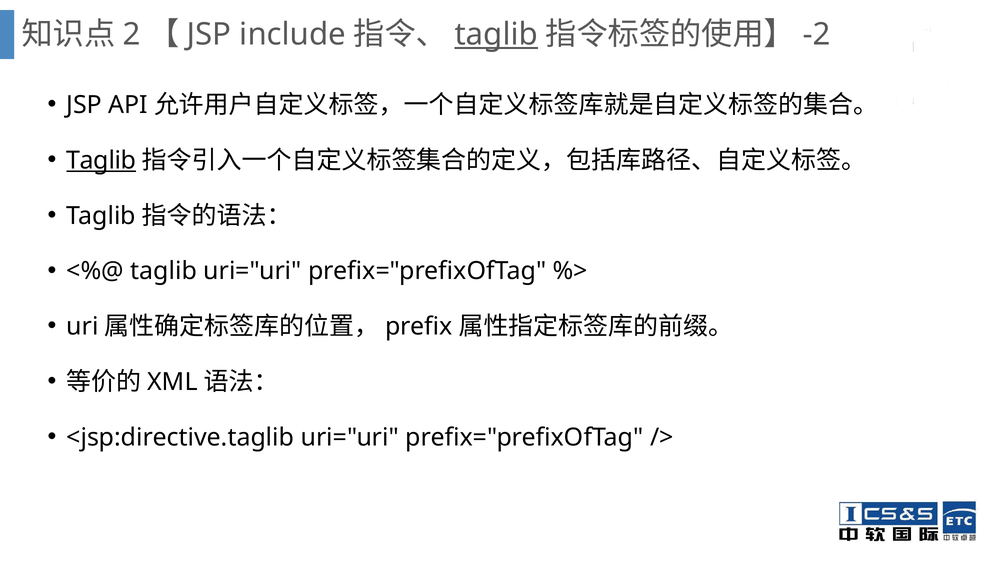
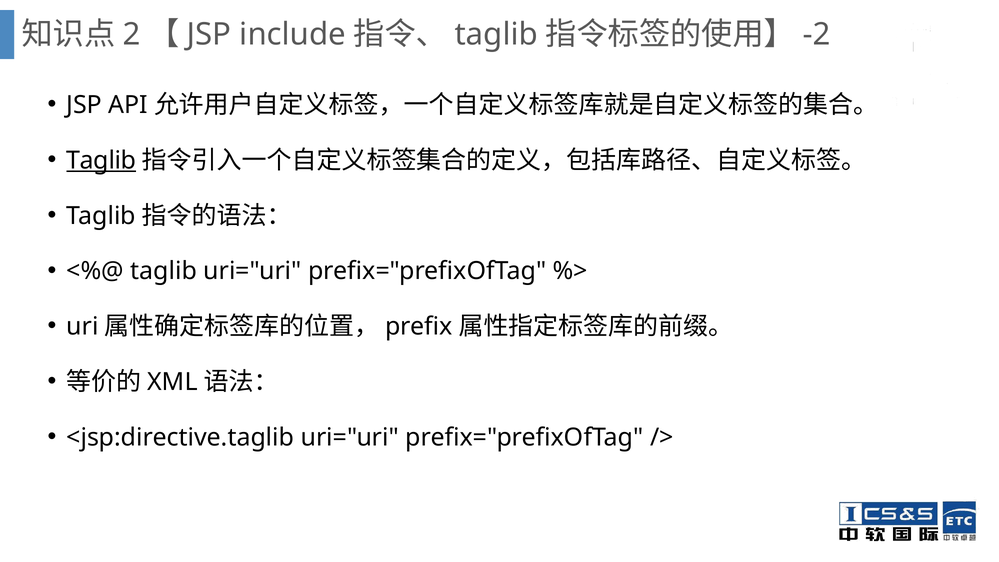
taglib underline: present -> none (496, 35)
